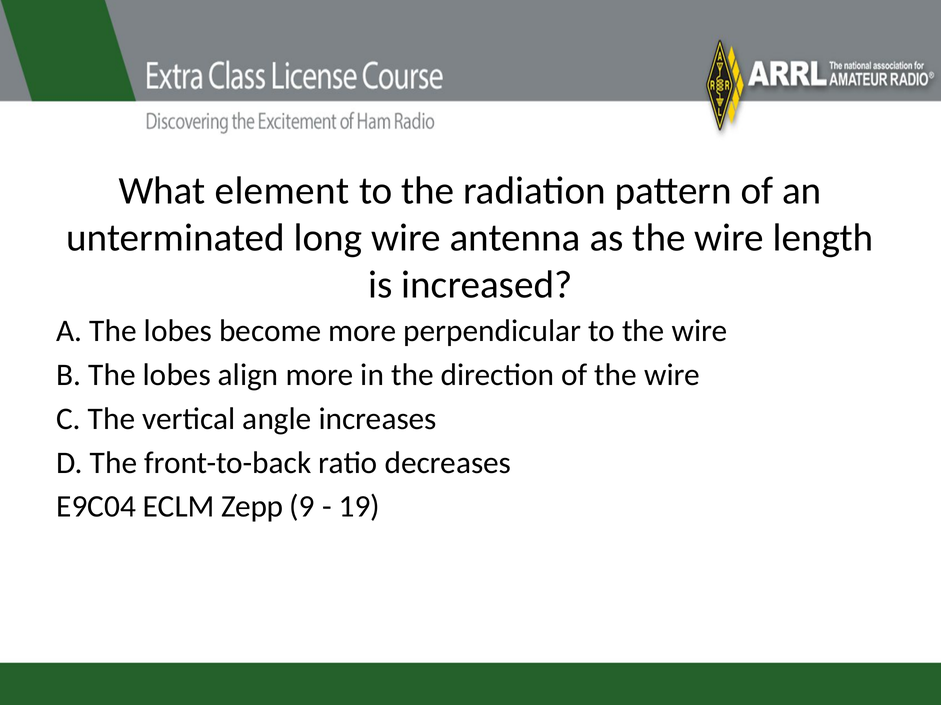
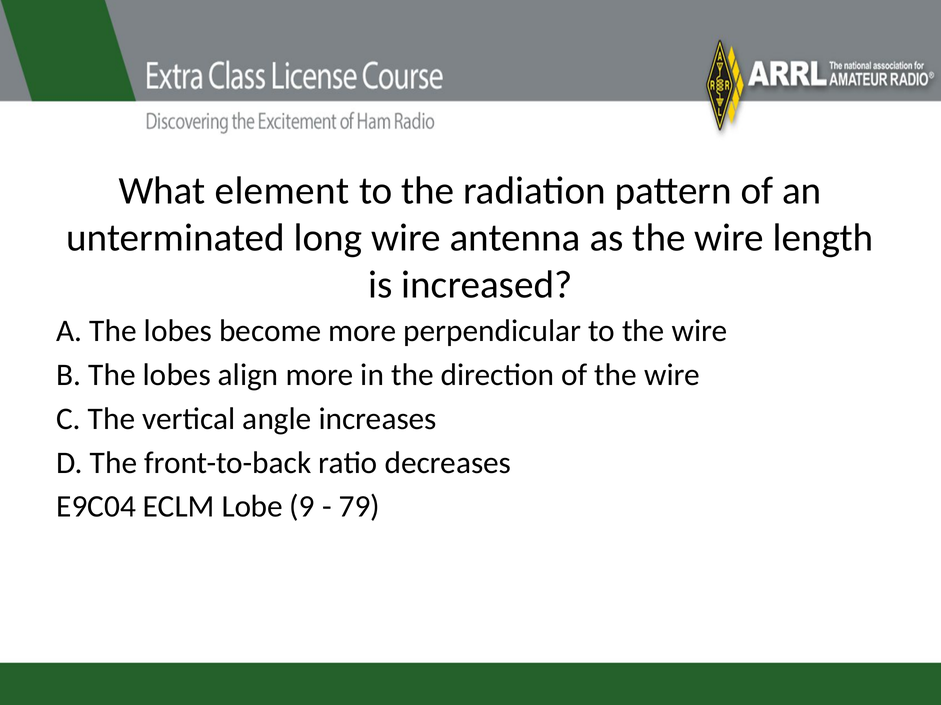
Zepp: Zepp -> Lobe (252, 507)
19: 19 -> 79 (359, 507)
